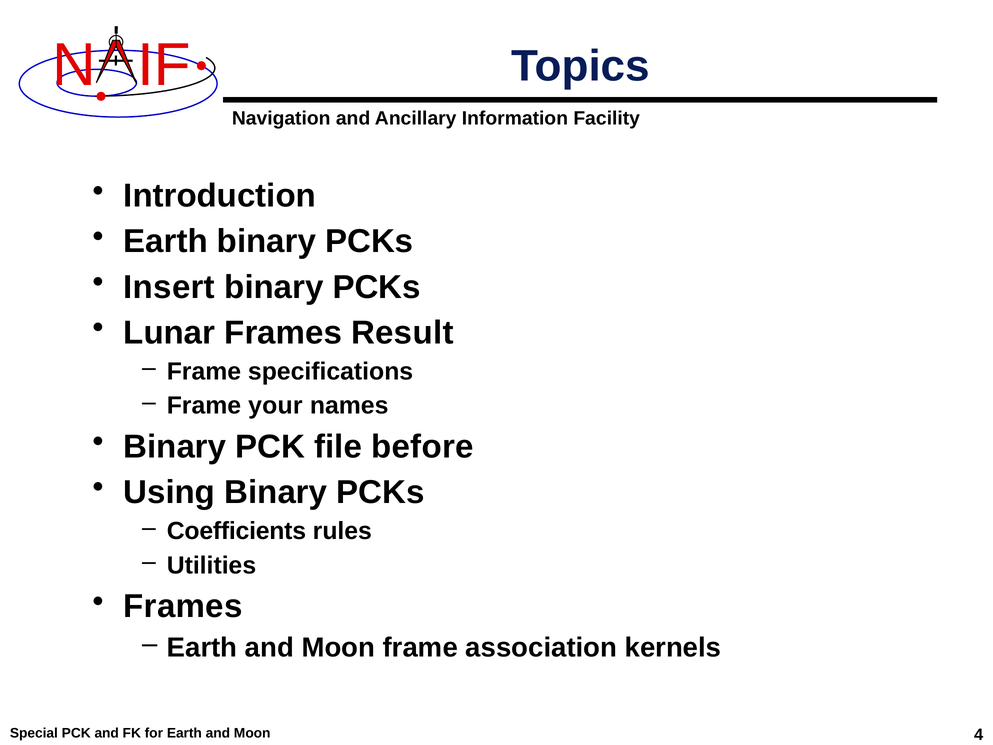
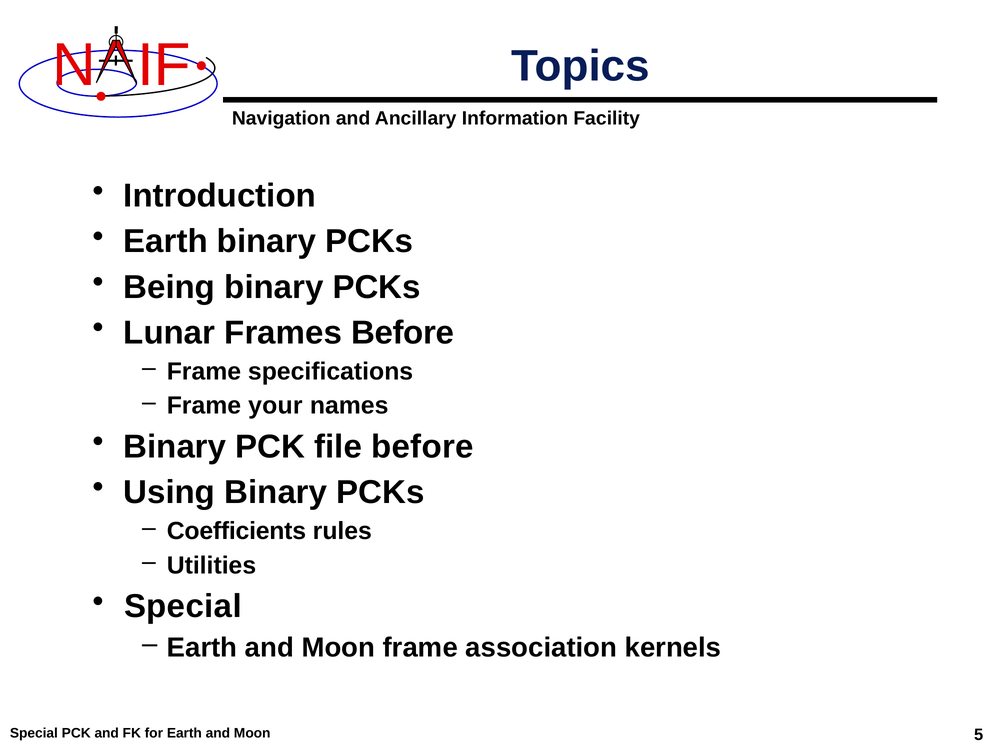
Insert: Insert -> Being (169, 287)
Frames Result: Result -> Before (403, 333)
Frames: Frames -> Special (183, 607)
4: 4 -> 5 (979, 735)
